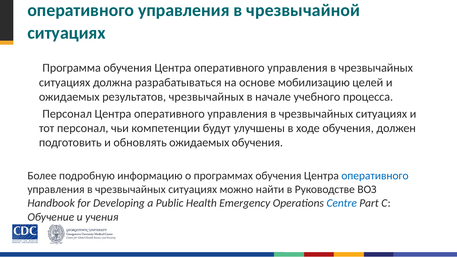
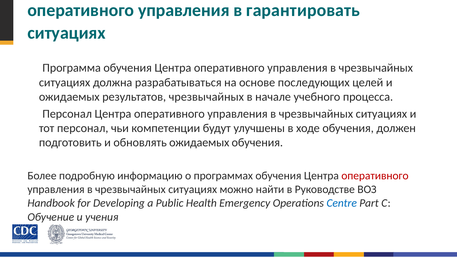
чрезвычайной: чрезвычайной -> гарантировать (303, 10)
мобилизацию: мобилизацию -> последующих (314, 82)
оперативного colour: blue -> red (375, 176)
